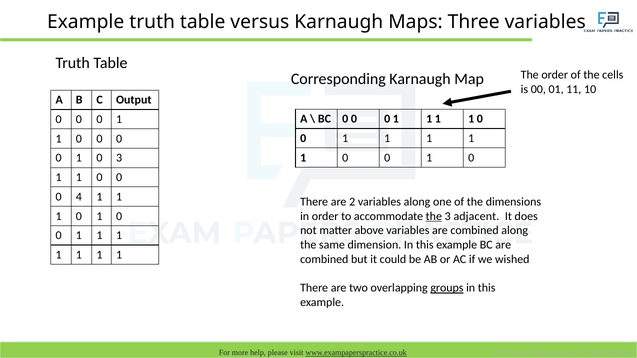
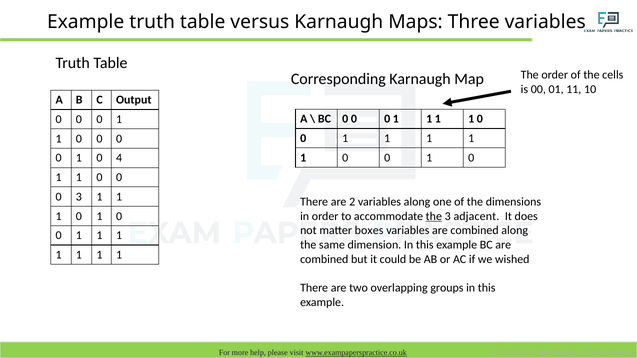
0 3: 3 -> 4 (119, 158)
0 4: 4 -> 3 (79, 197)
above: above -> boxes (369, 231)
groups underline: present -> none (447, 288)
